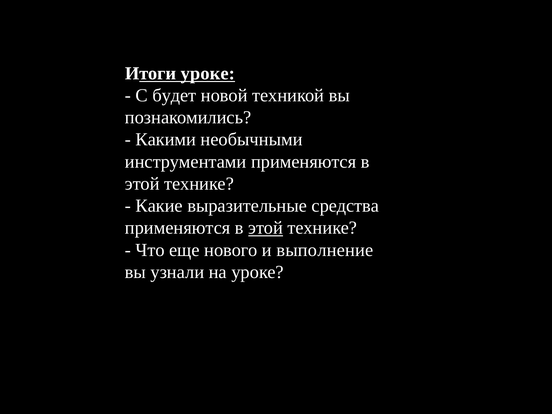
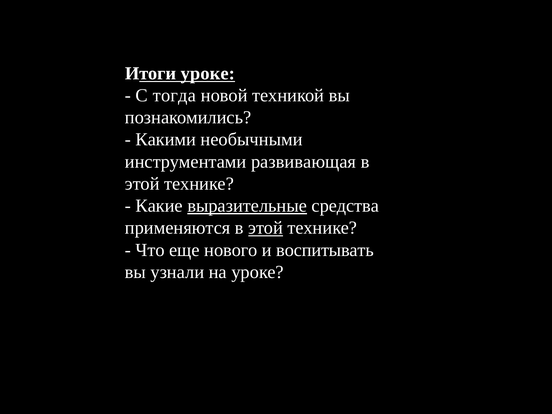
будет: будет -> тогда (174, 95)
инструментами применяются: применяются -> развивающая (304, 162)
выразительные underline: none -> present (247, 206)
выполнение: выполнение -> воспитывать (325, 250)
